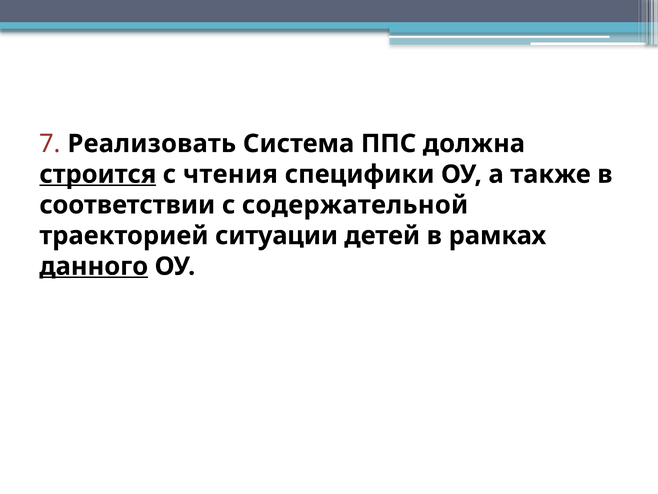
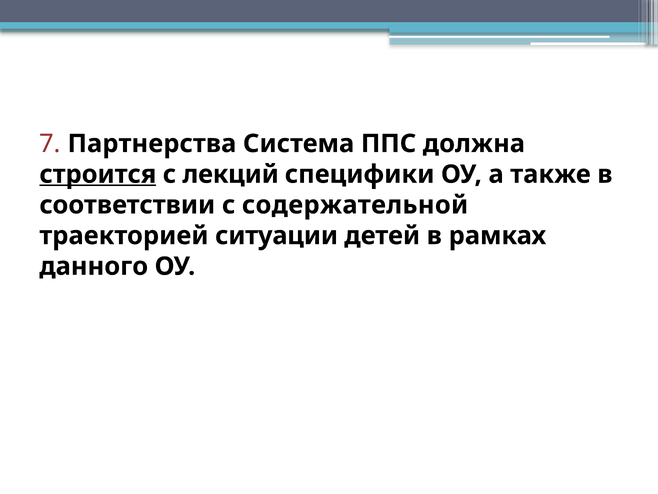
Реализовать: Реализовать -> Партнерства (152, 144)
чтения: чтения -> лекций (231, 174)
данного underline: present -> none (94, 266)
